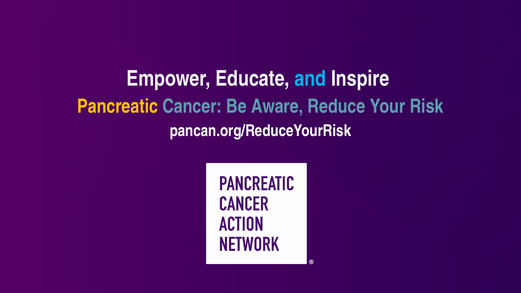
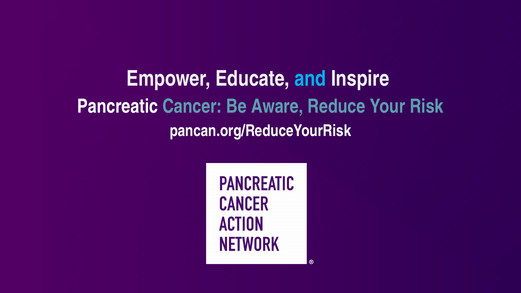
Pancreatic colour: yellow -> white (118, 106)
